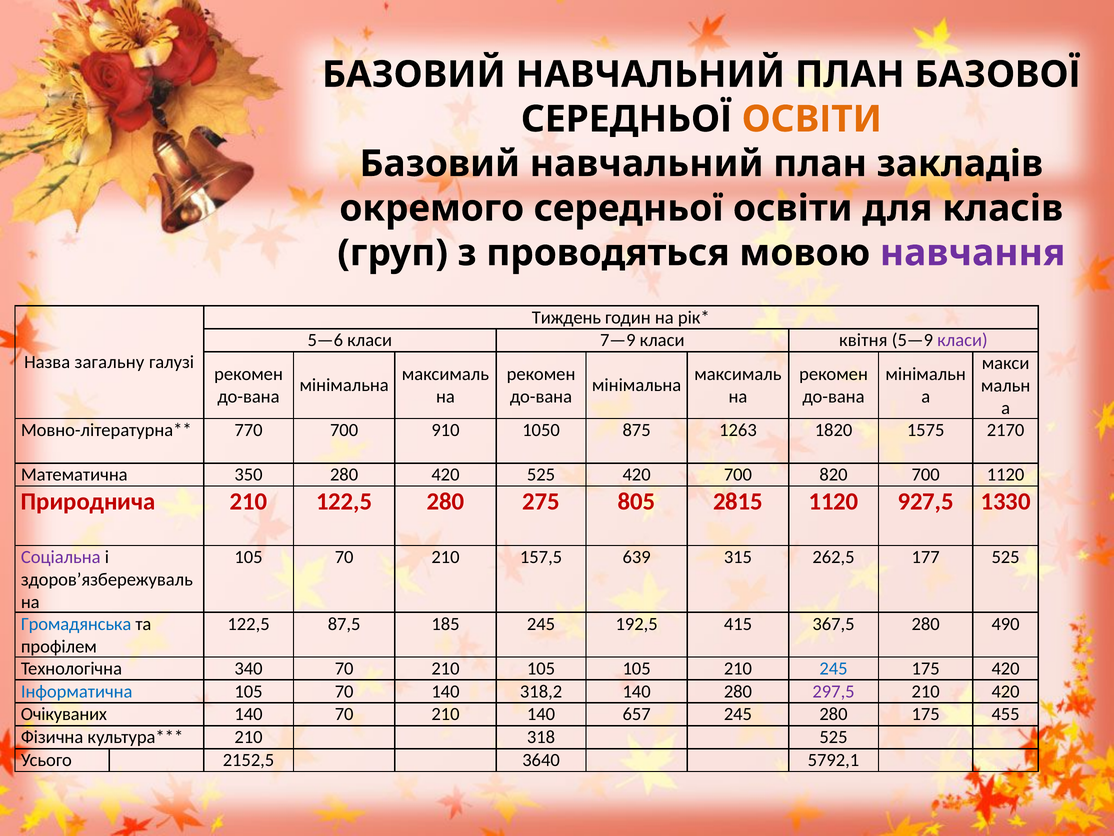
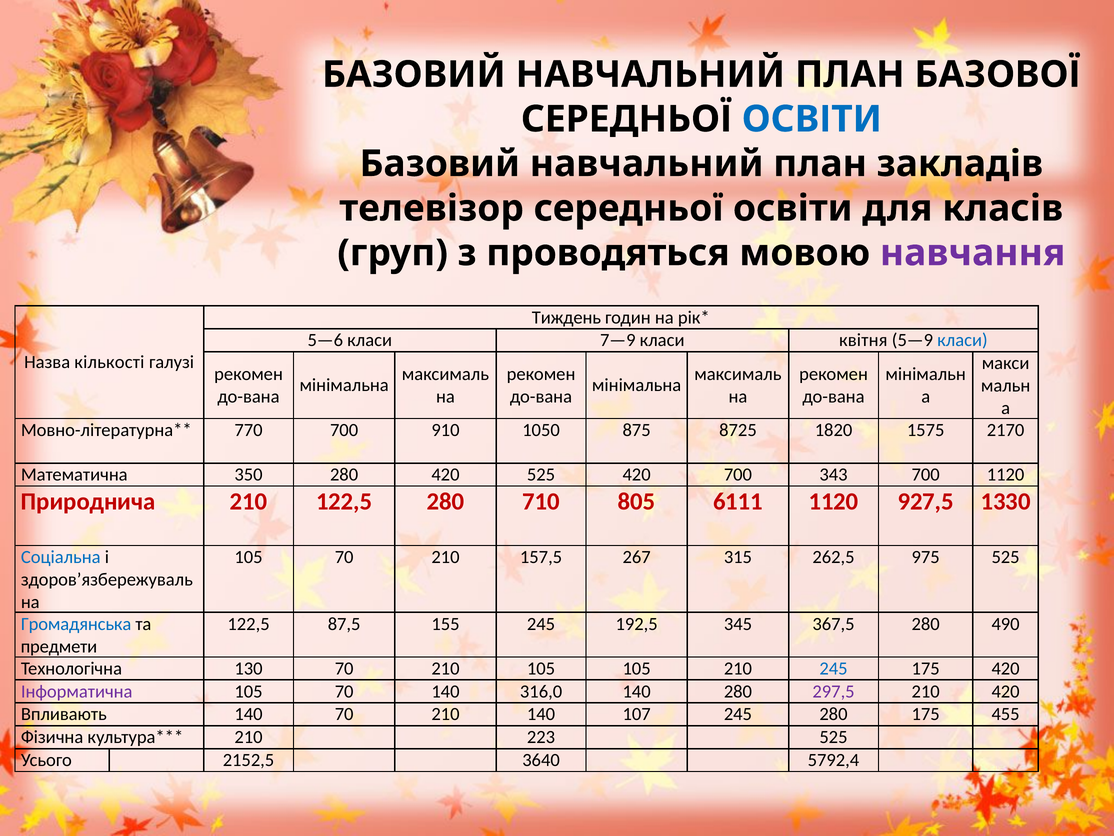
ОСВІТИ colour: orange -> blue (812, 119)
окремого: окремого -> телевізор (432, 208)
класи colour: purple -> blue (962, 340)
загальну: загальну -> кількості (109, 362)
1263: 1263 -> 8725 (738, 430)
820: 820 -> 343 (834, 474)
275: 275 -> 710 (541, 501)
2815: 2815 -> 6111 (738, 501)
Соціальна colour: purple -> blue (61, 557)
639: 639 -> 267 (637, 557)
177: 177 -> 975 (926, 557)
185: 185 -> 155 (445, 624)
415: 415 -> 345 (738, 624)
профілем: профілем -> предмети (59, 646)
340: 340 -> 130 (249, 668)
Інформатична colour: blue -> purple (77, 691)
318,2: 318,2 -> 316,0 (541, 691)
Очікуваних: Очікуваних -> Впливають (64, 714)
657: 657 -> 107 (637, 714)
318: 318 -> 223 (541, 737)
5792,1: 5792,1 -> 5792,4 (833, 760)
